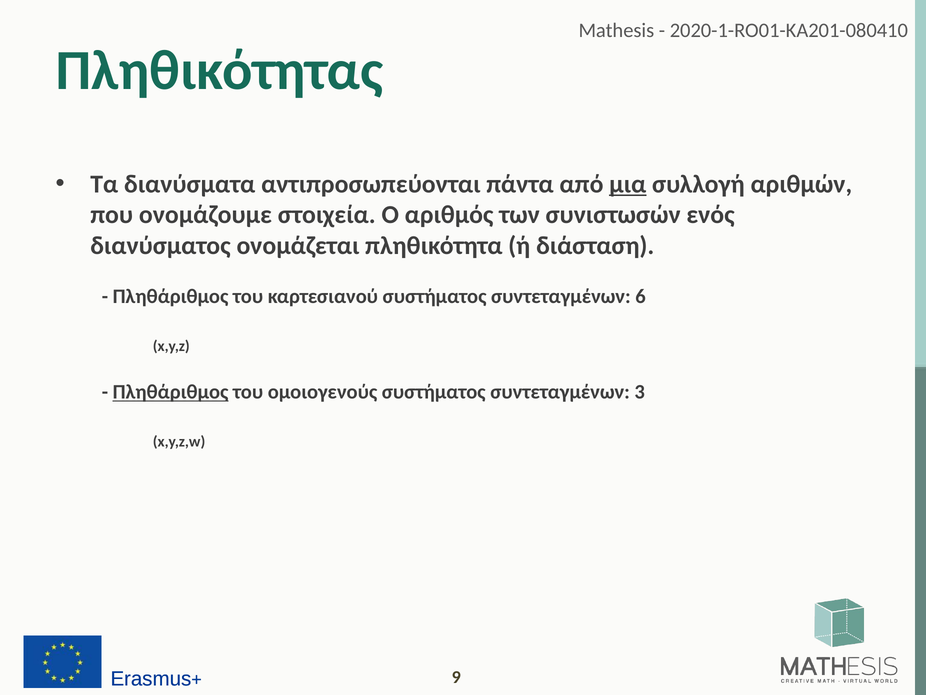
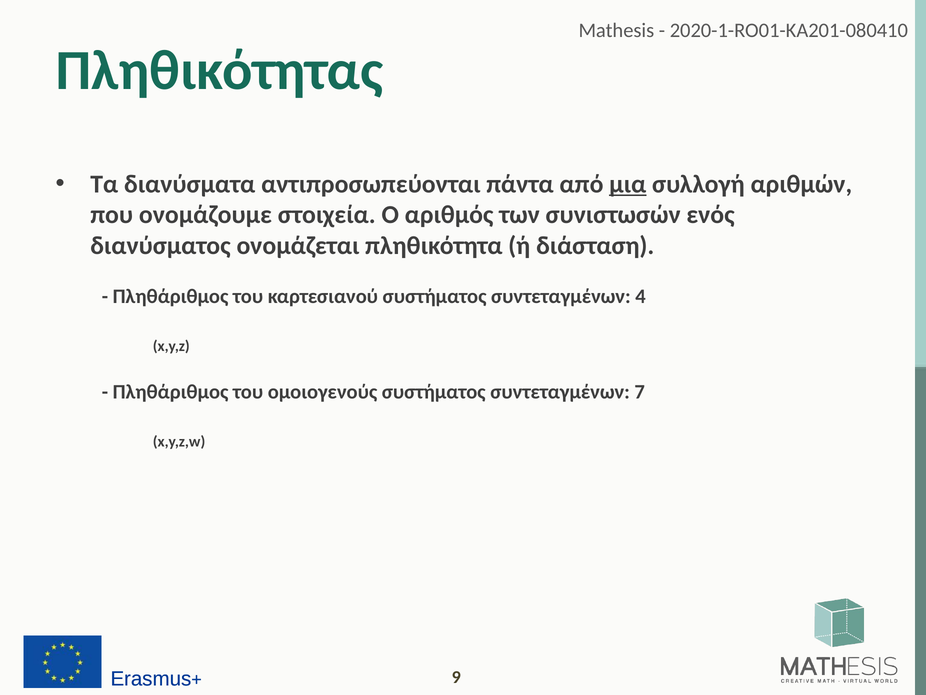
6: 6 -> 4 (641, 296)
Πληθάριθμος underline: present -> none (171, 392)
3: 3 -> 7 (640, 392)
